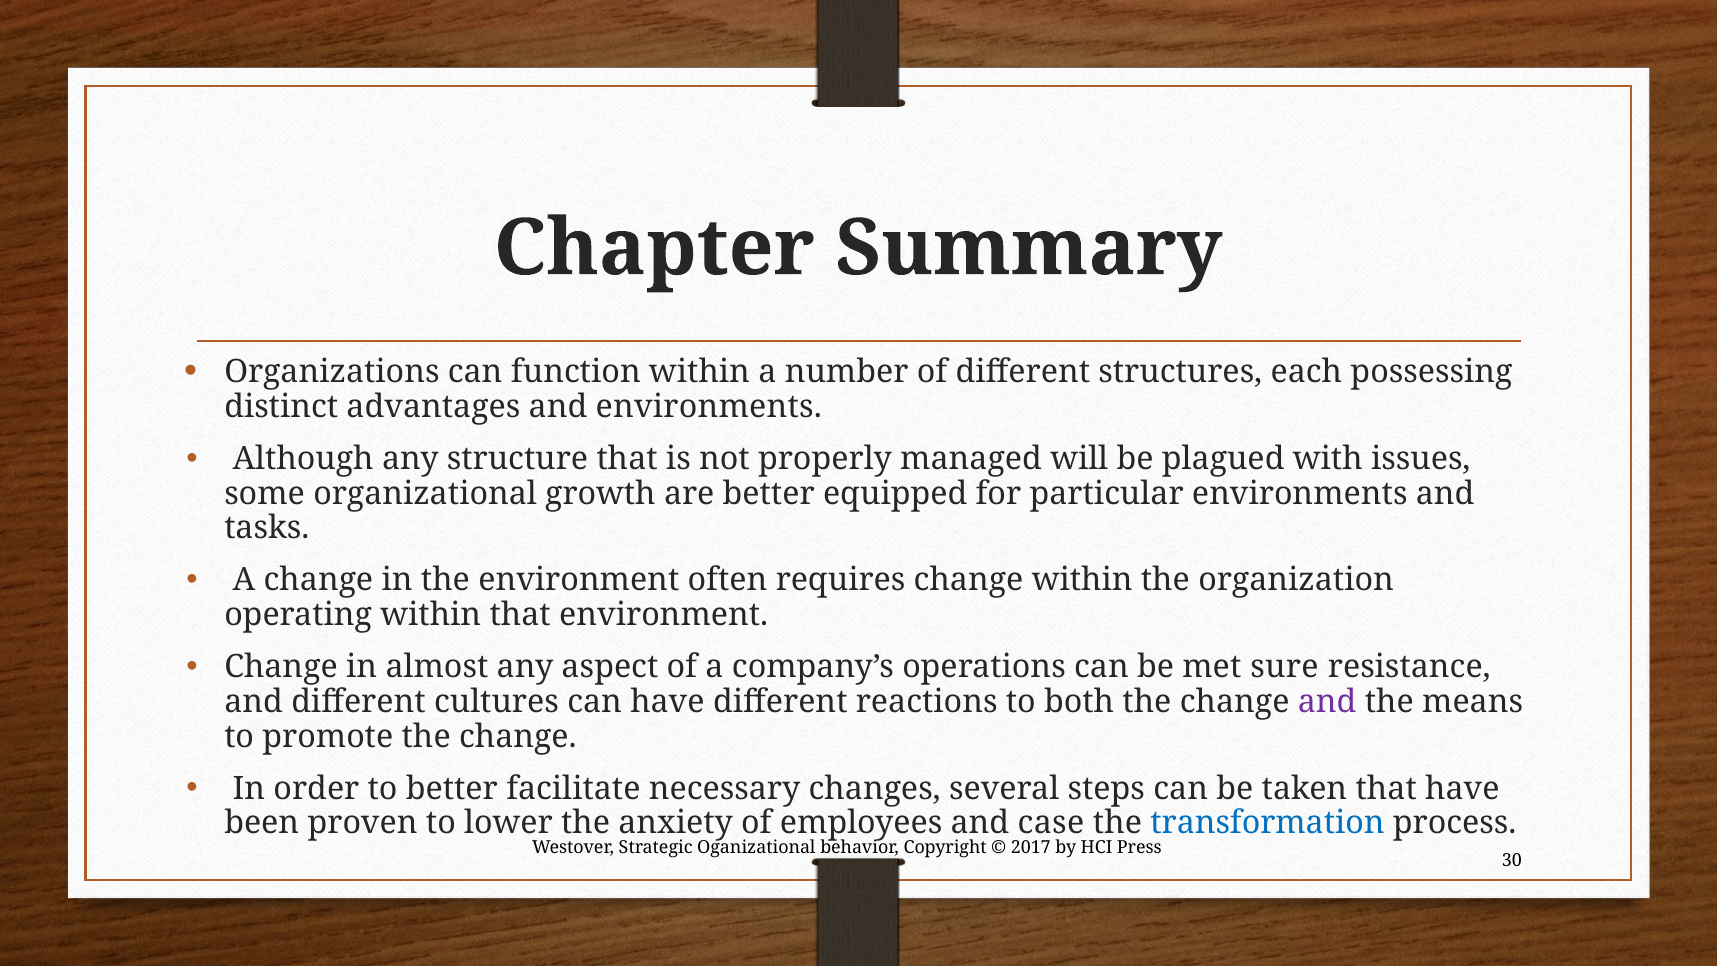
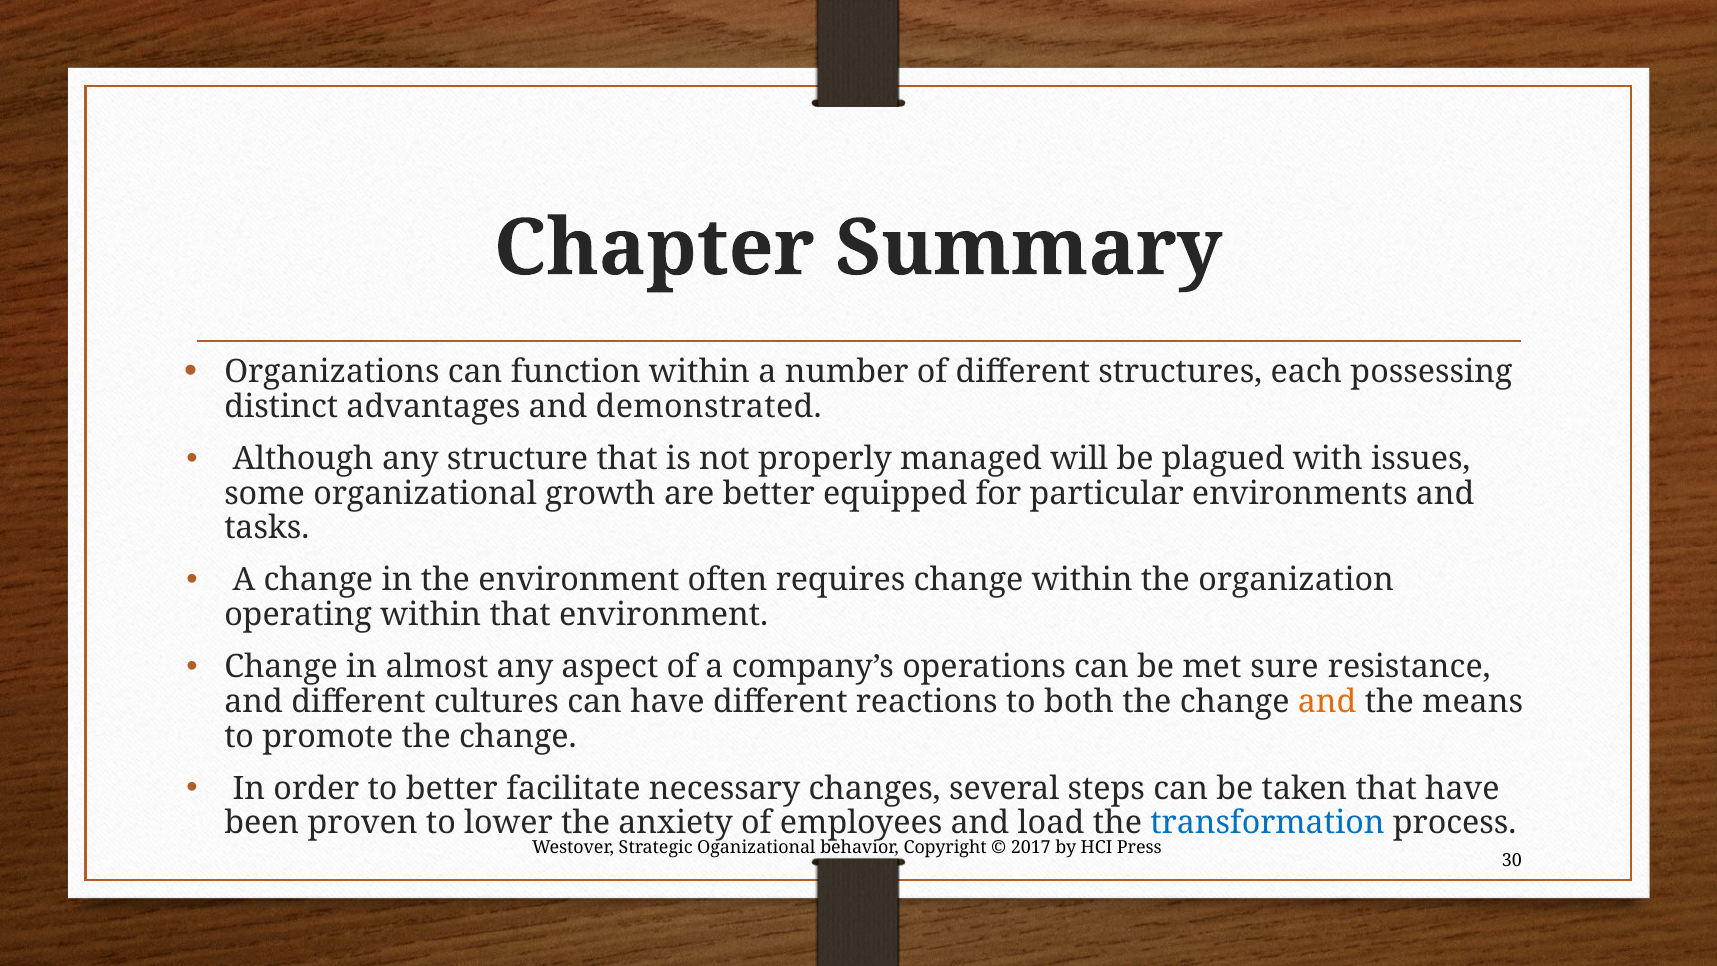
and environments: environments -> demonstrated (709, 407)
and colour: purple -> orange (1327, 702)
case: case -> load (1051, 823)
